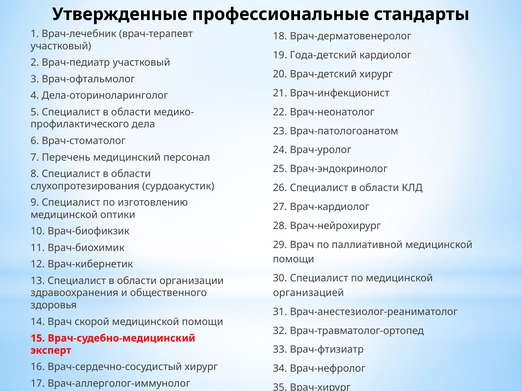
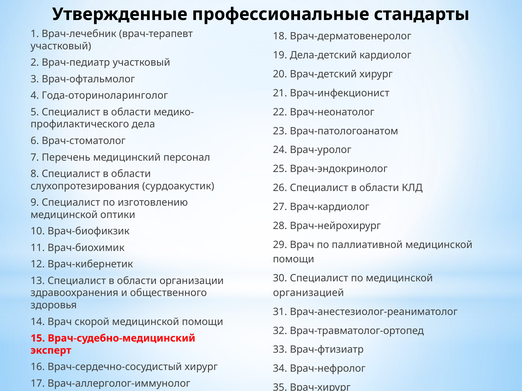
Года-детский: Года-детский -> Дела-детский (323, 55)
Дела-оториноларинголог: Дела-оториноларинголог -> Года-оториноларинголог (105, 96)
